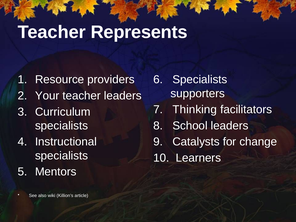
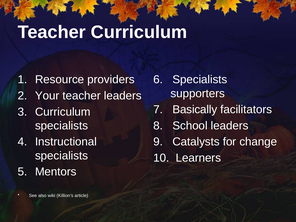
Teacher Represents: Represents -> Curriculum (139, 32)
Thinking: Thinking -> Basically (195, 110)
